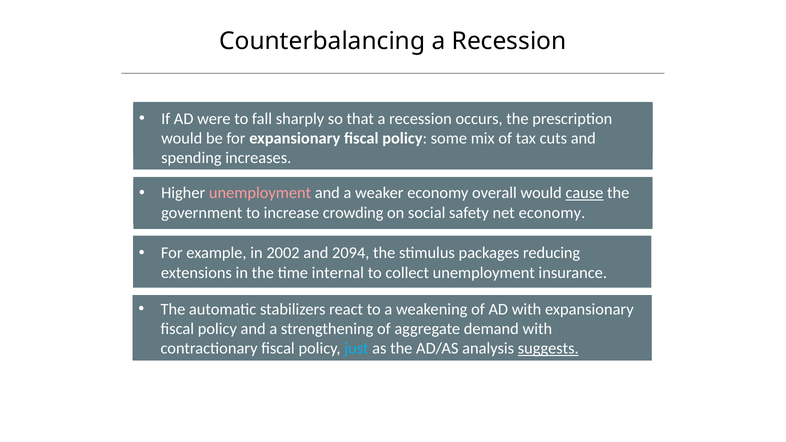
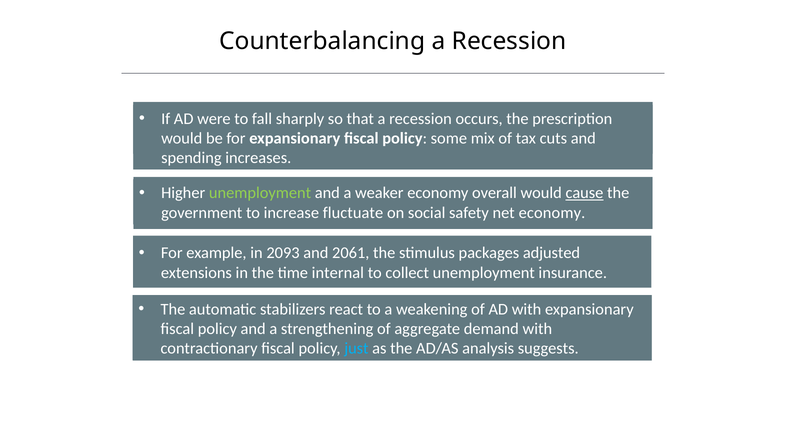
unemployment colour: pink -> light green (260, 193)
crowding: crowding -> fluctuate (353, 213)
2002: 2002 -> 2093 (283, 253)
2094: 2094 -> 2061 (351, 253)
reducing: reducing -> adjusted (551, 253)
suggests underline: present -> none (548, 349)
